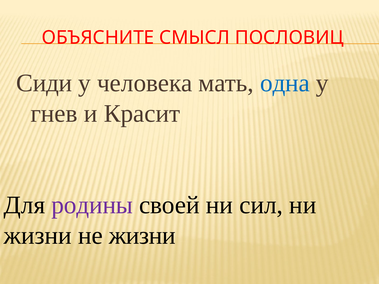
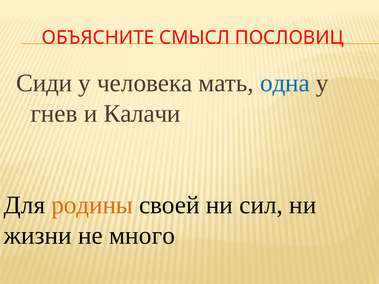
Красит: Красит -> Калачи (142, 114)
родины colour: purple -> orange (92, 205)
не жизни: жизни -> много (142, 236)
